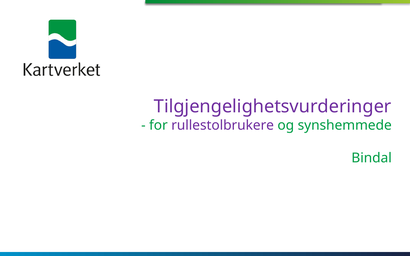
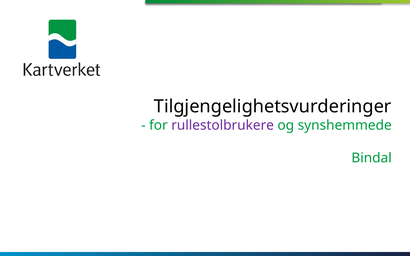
Tilgjengelighetsvurderinger colour: purple -> black (273, 106)
